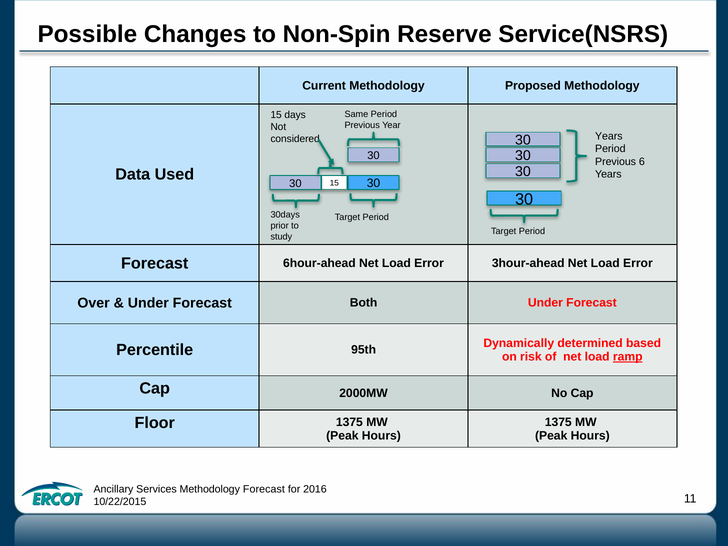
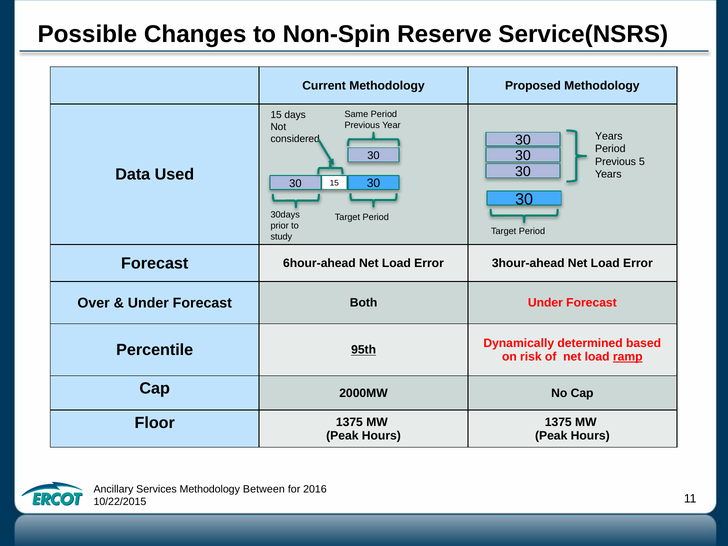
6: 6 -> 5 (642, 162)
95th underline: none -> present (364, 350)
Methodology Forecast: Forecast -> Between (264, 489)
